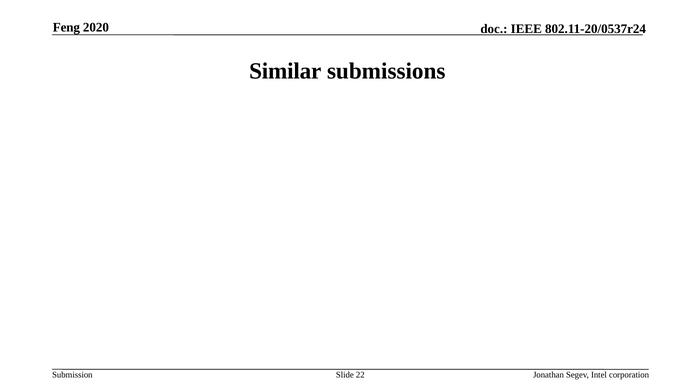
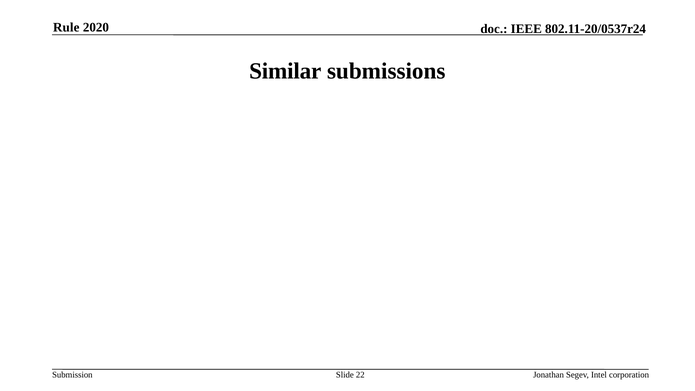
Feng: Feng -> Rule (66, 28)
